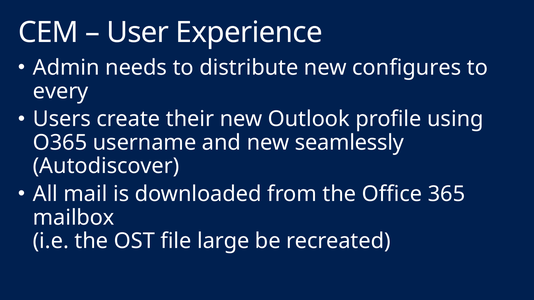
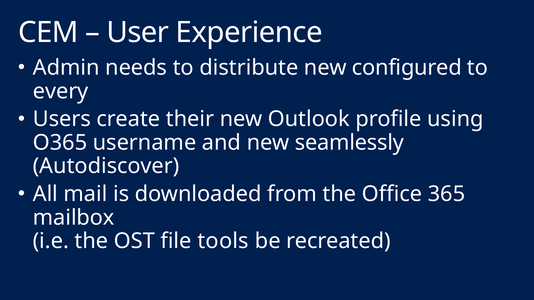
configures: configures -> configured (407, 68)
large: large -> tools (223, 241)
